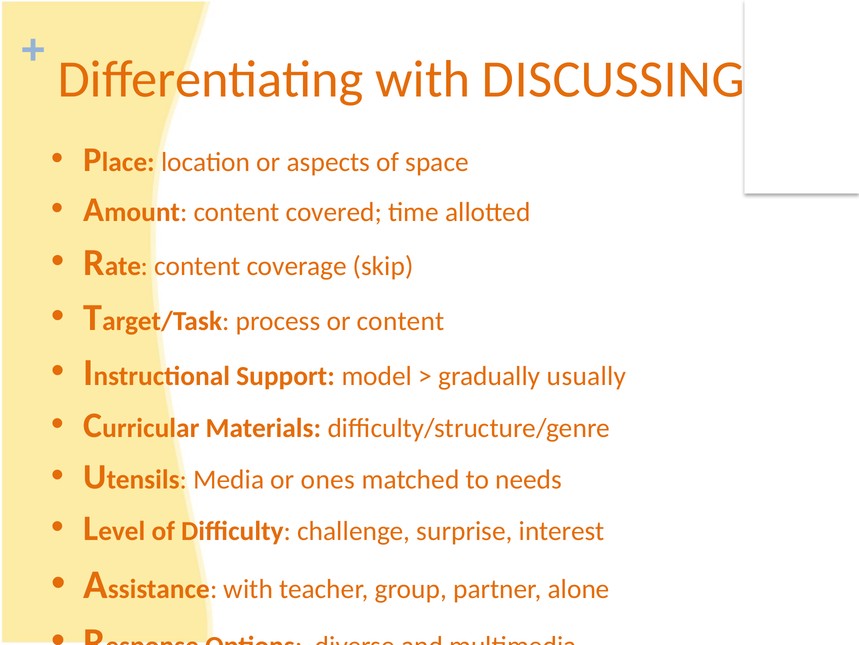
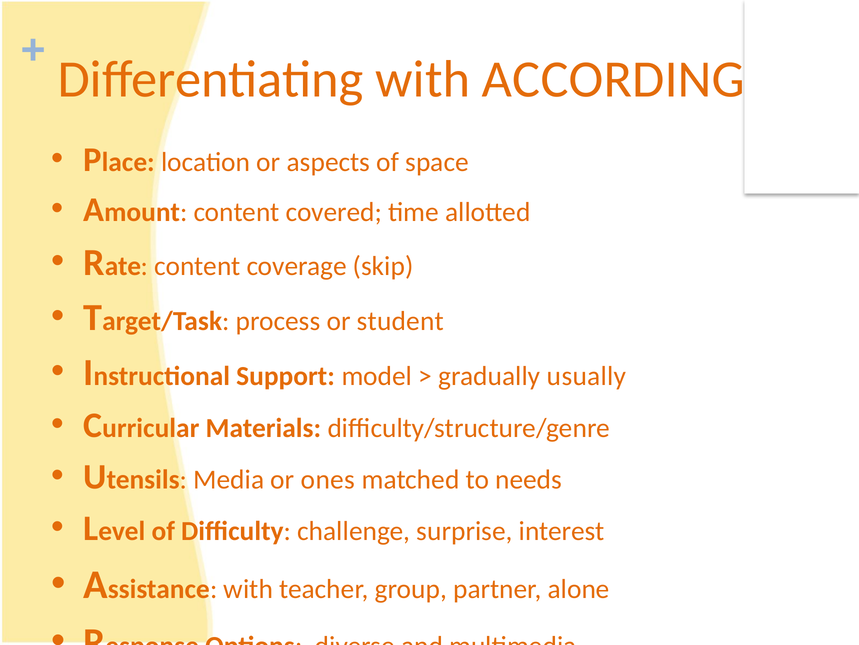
DISCUSSING: DISCUSSING -> ACCORDING (613, 79)
or content: content -> student (400, 321)
